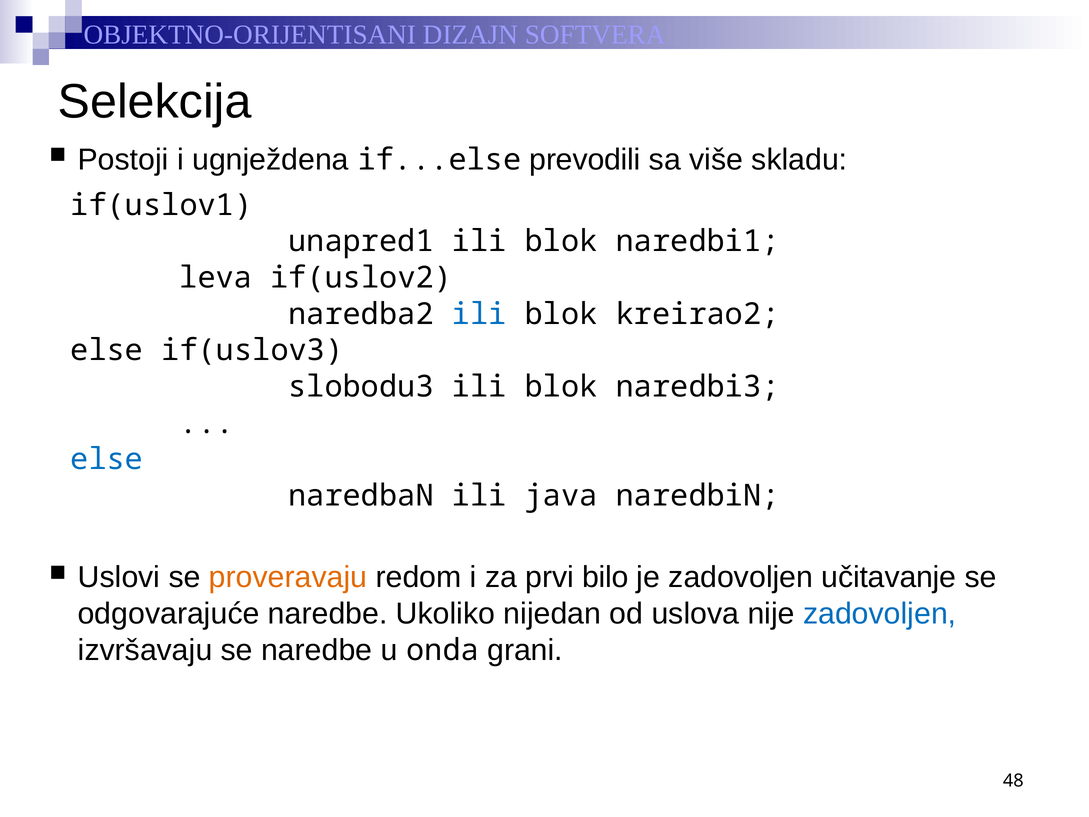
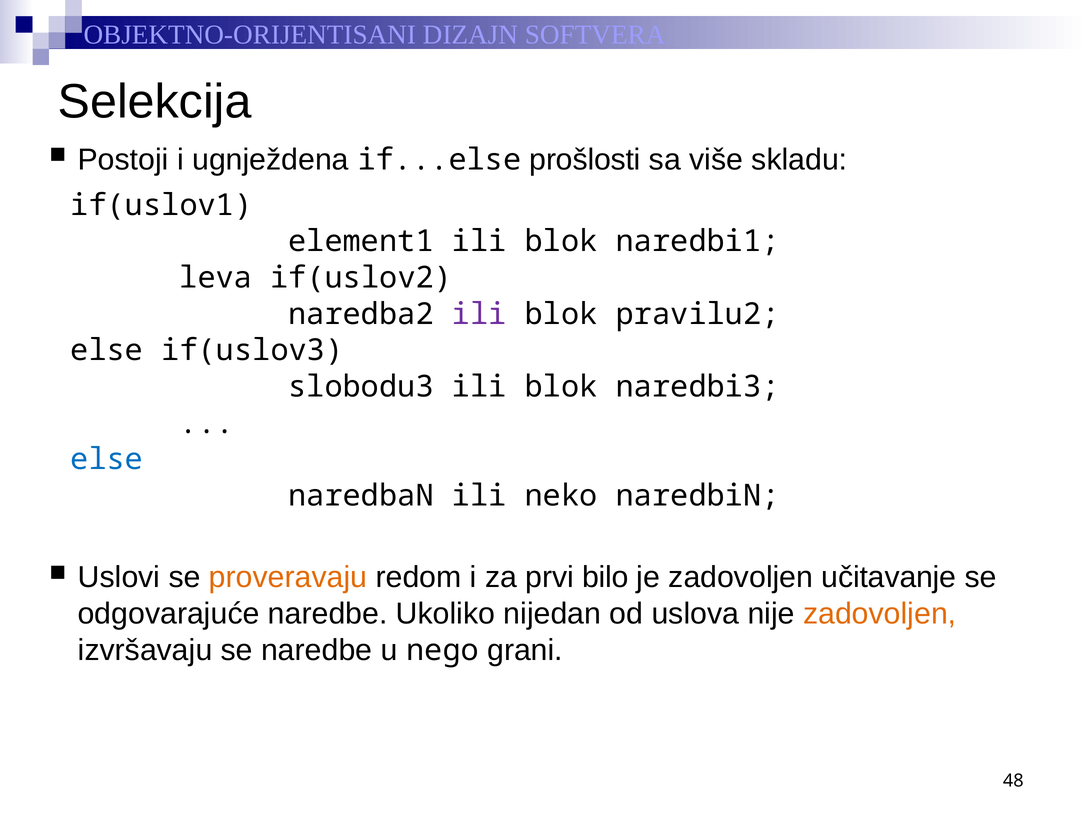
prevodili: prevodili -> prošlosti (585, 160)
unapred1: unapred1 -> element1 (361, 241)
ili colour: blue -> purple (479, 314)
kreirao2: kreirao2 -> pravilu2 (698, 314)
java: java -> neko (561, 496)
zadovoljen colour: blue -> orange (880, 614)
onda: onda -> nego (443, 650)
